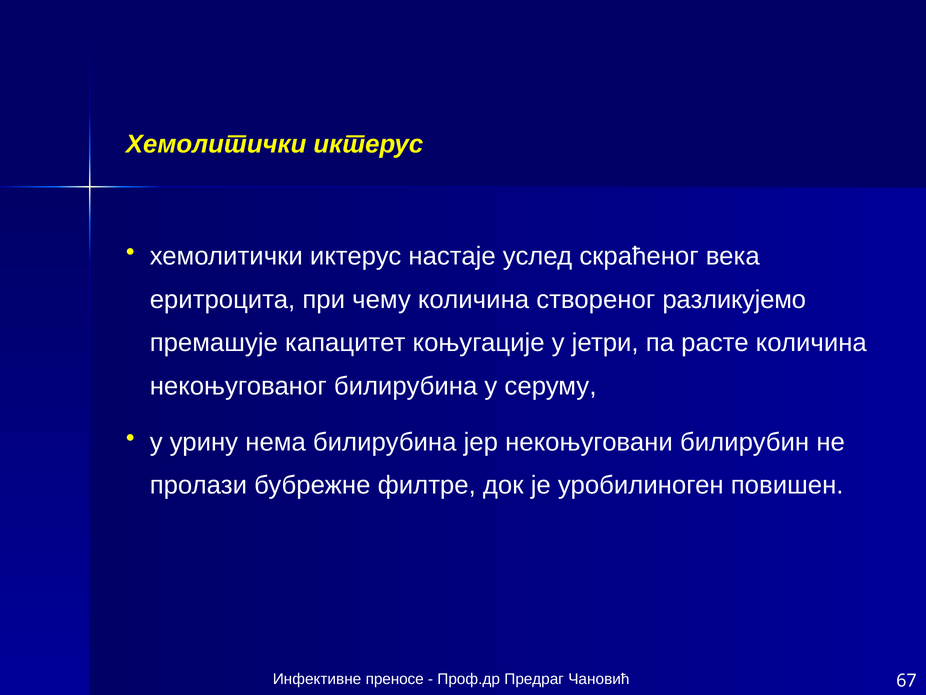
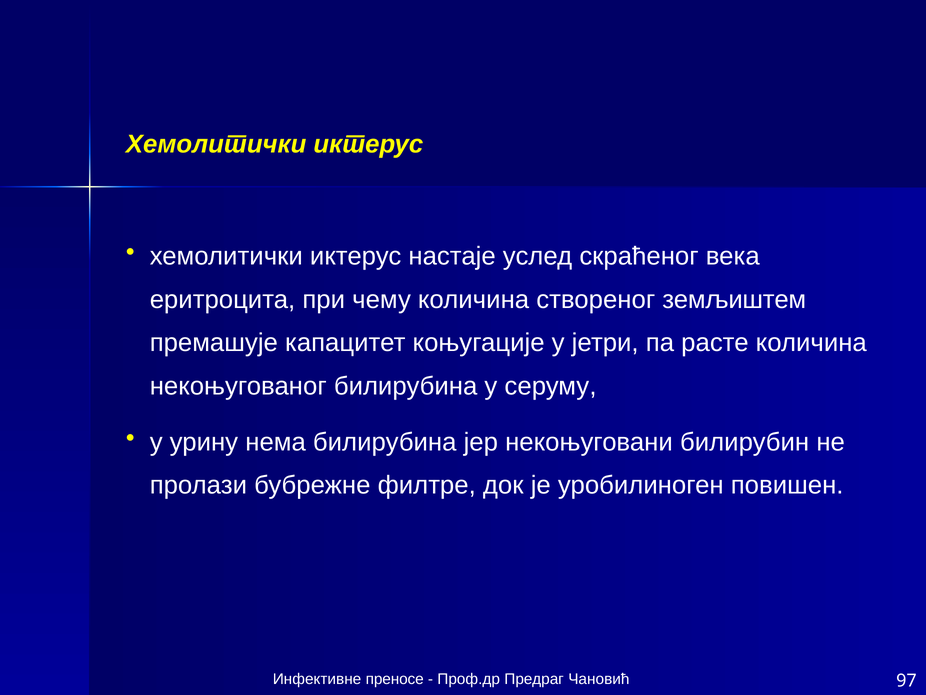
разликујемо: разликујемо -> земљиштем (734, 299)
67: 67 -> 97 (906, 680)
